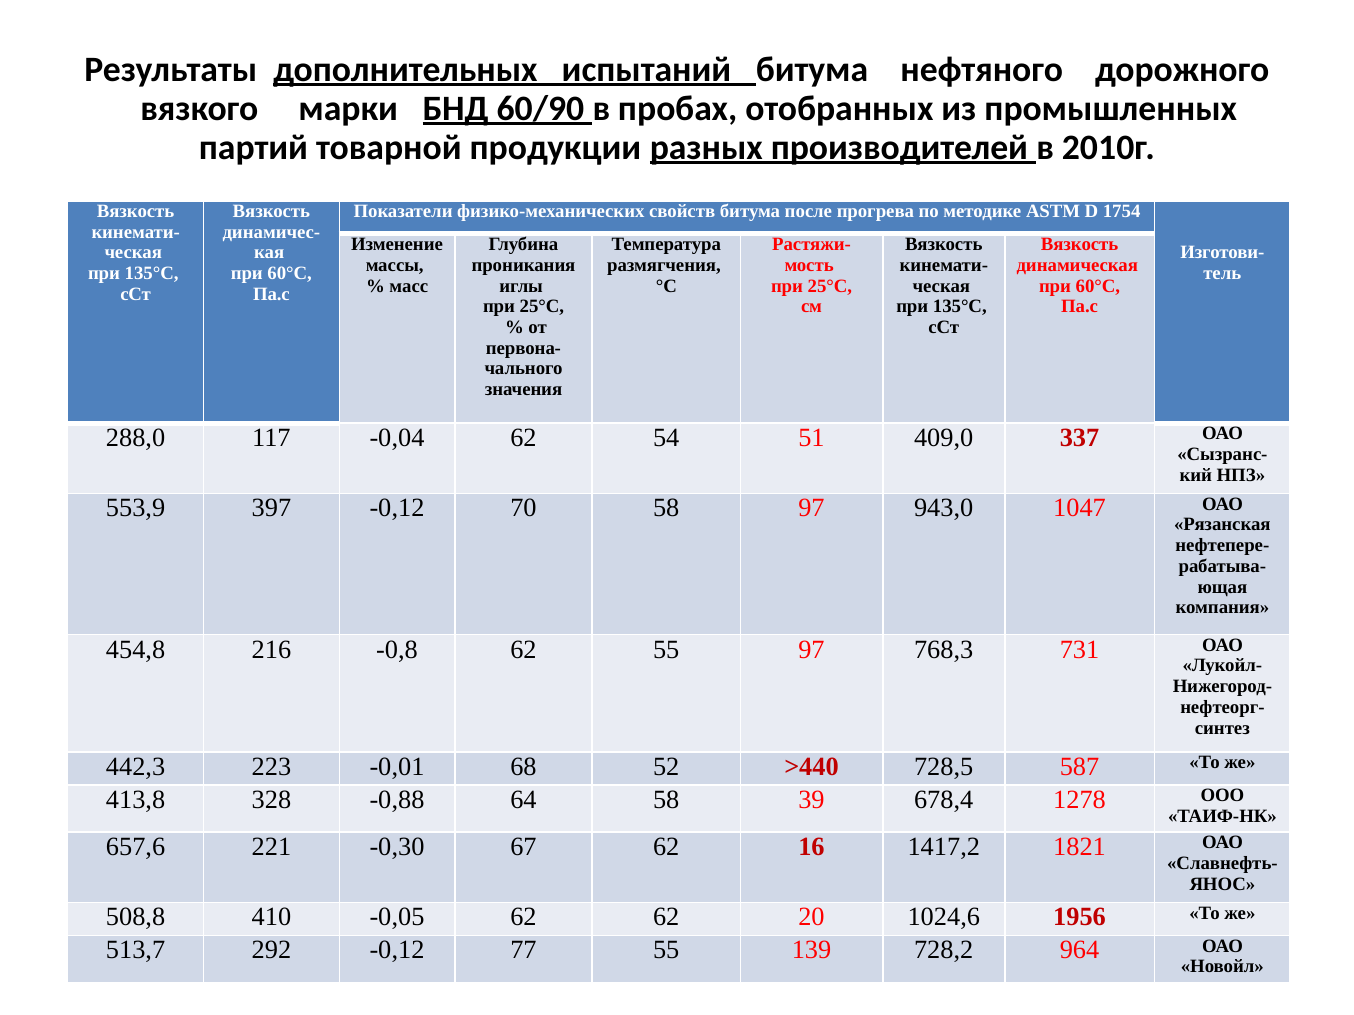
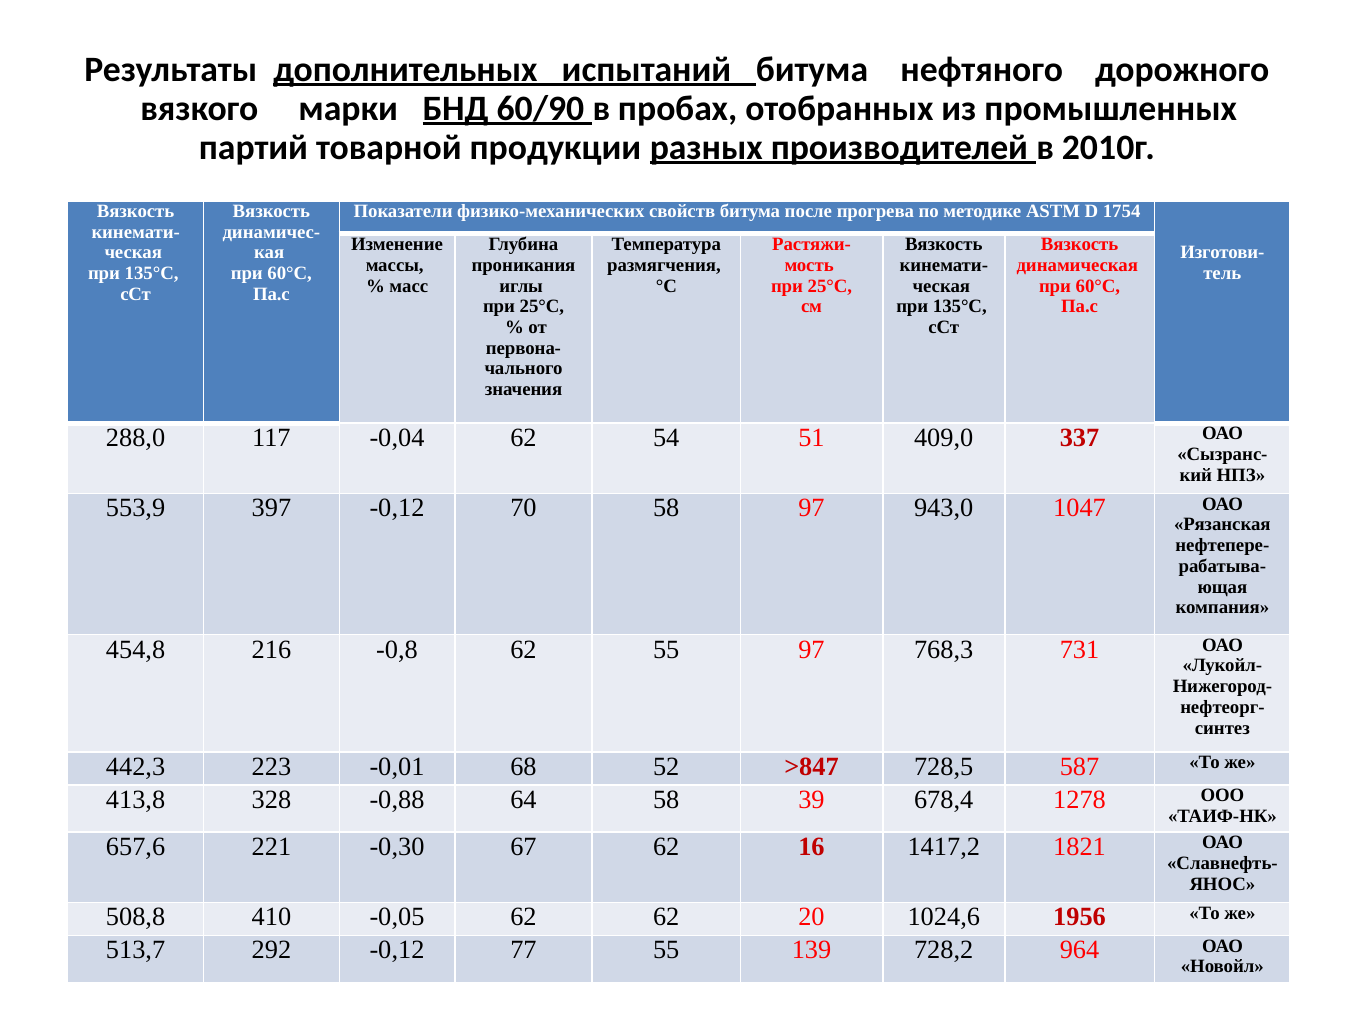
>440: >440 -> >847 (811, 767)
